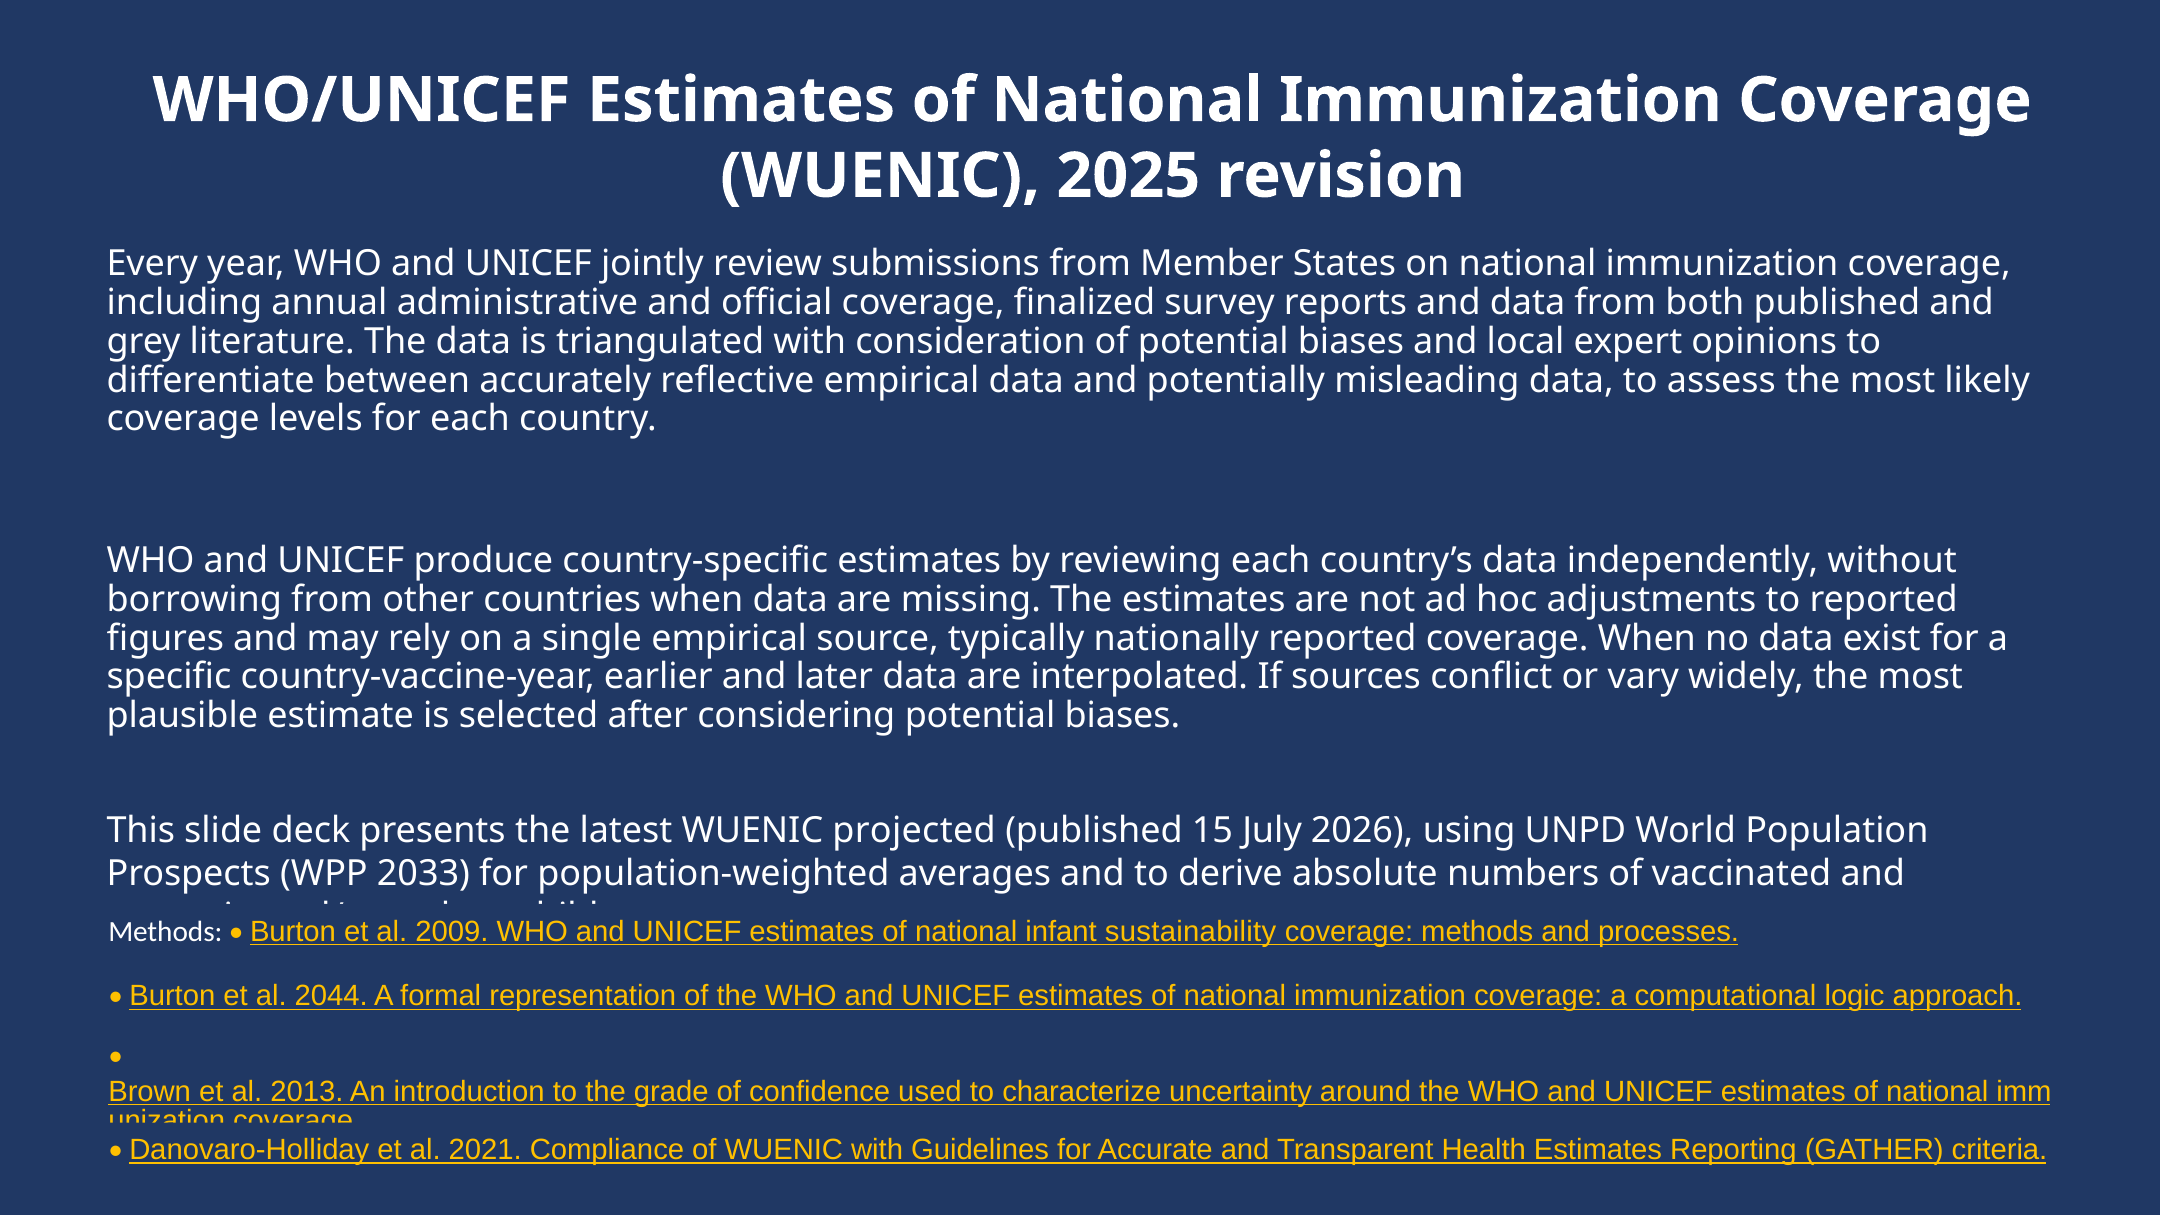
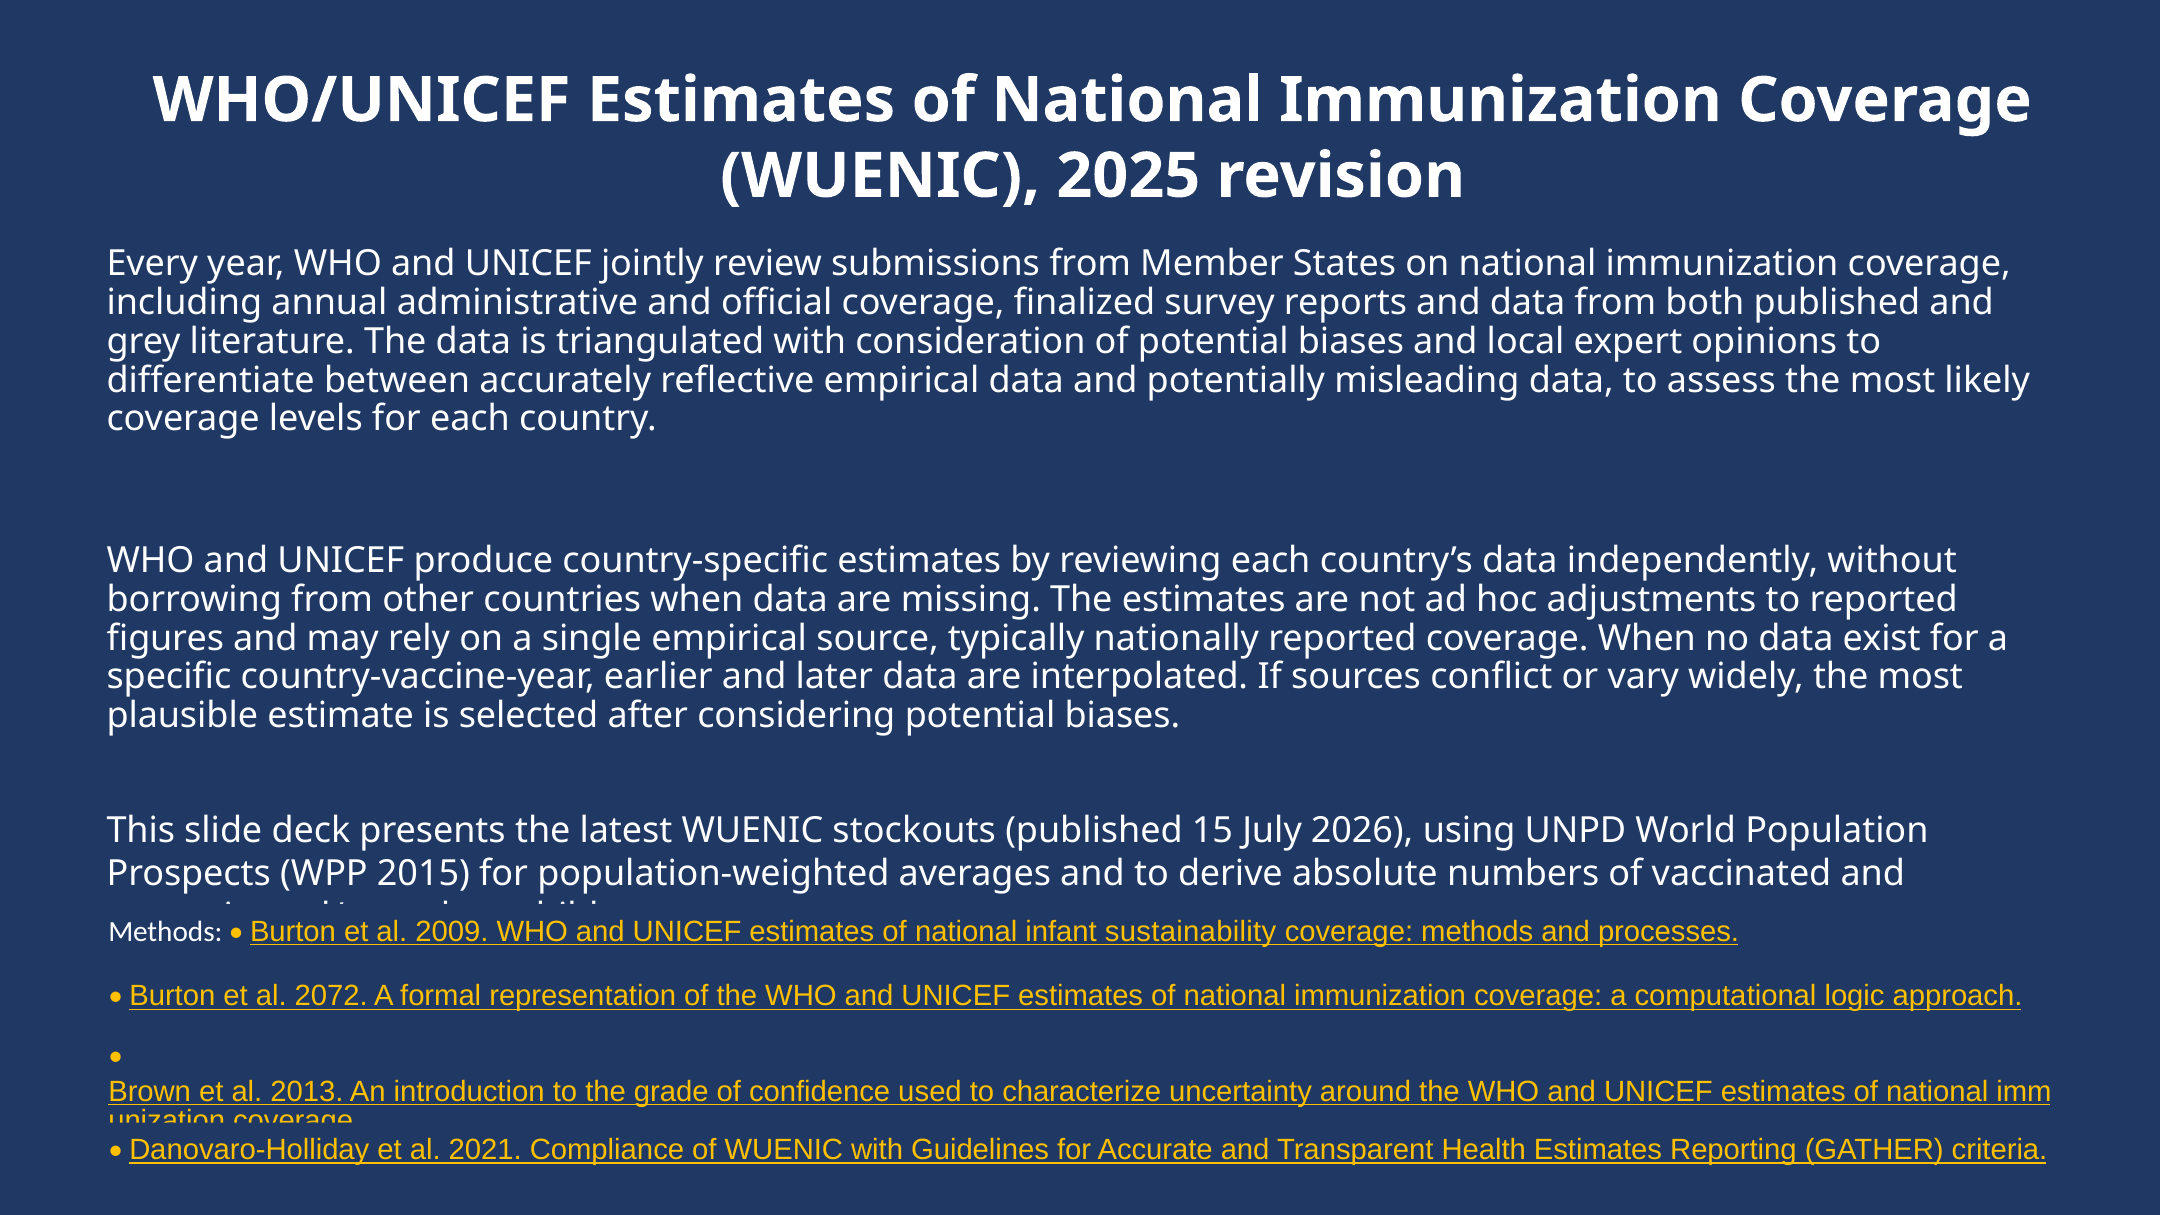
projected: projected -> stockouts (914, 830)
2033: 2033 -> 2015 (423, 874)
2044: 2044 -> 2072 (331, 996)
